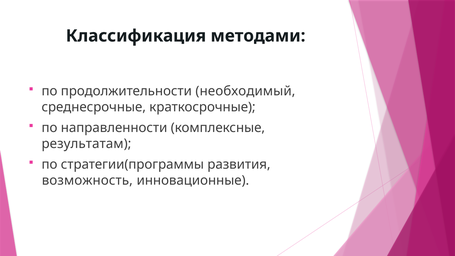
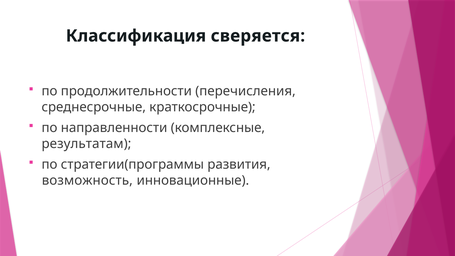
методами: методами -> сверяется (258, 36)
необходимый: необходимый -> перечисления (245, 91)
